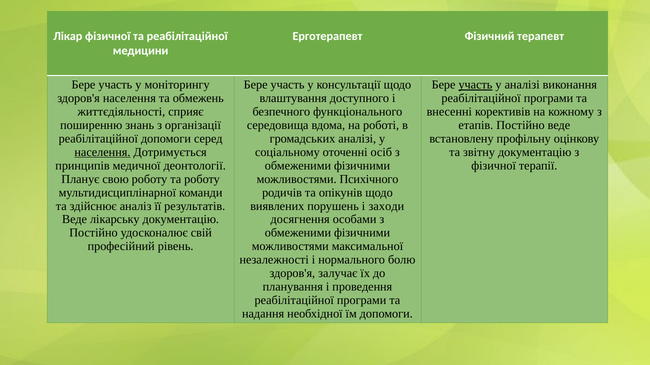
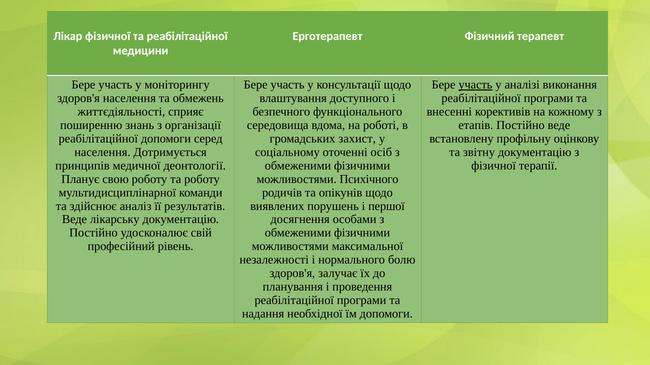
громадських аналізі: аналізі -> захист (357, 139)
населення underline: present -> none (102, 152)
заходи: заходи -> першої (386, 206)
